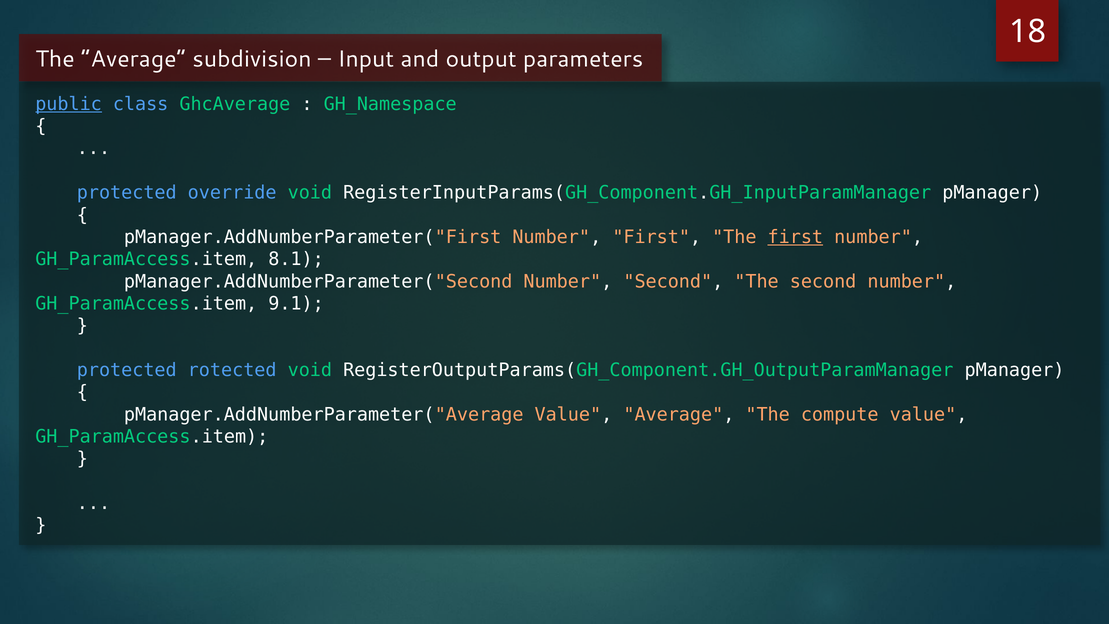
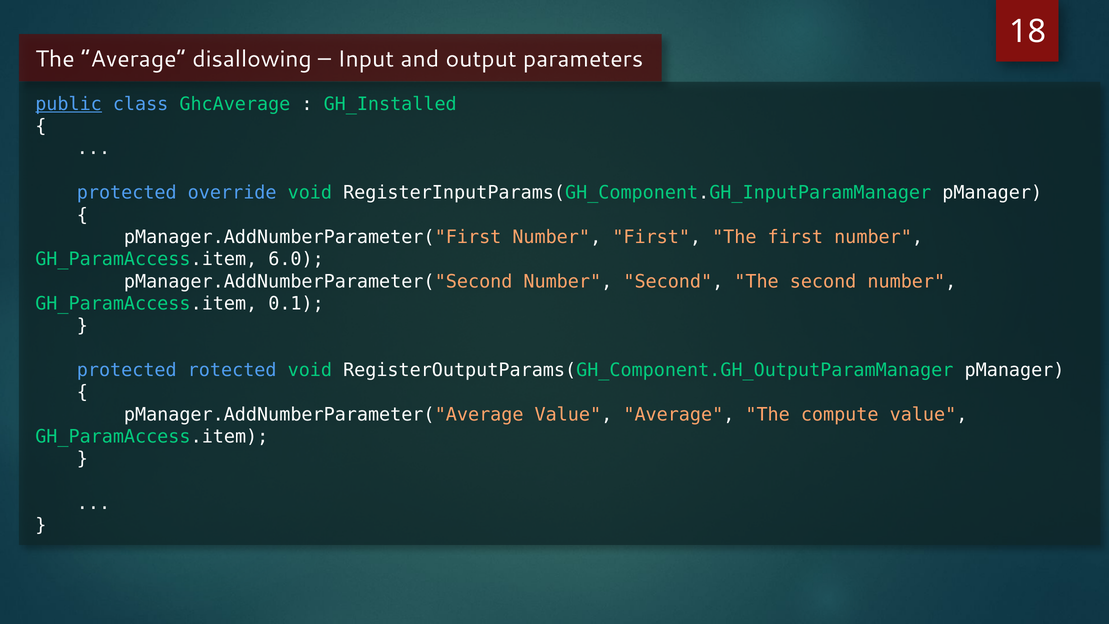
subdivision: subdivision -> disallowing (252, 59)
GH_Namespace: GH_Namespace -> GH_Installed (390, 104)
first underline: present -> none (795, 237)
8.1: 8.1 -> 6.0 (296, 259)
9.1: 9.1 -> 0.1 (296, 304)
